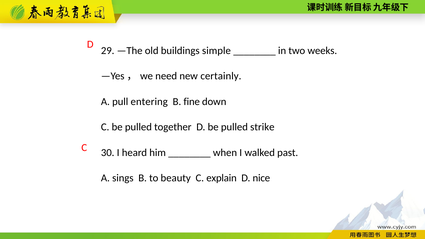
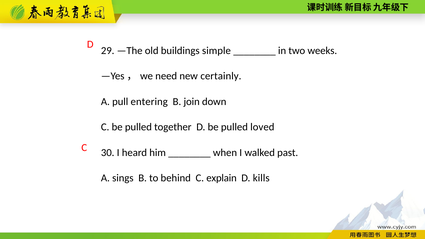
fine: fine -> join (192, 102)
strike: strike -> loved (262, 127)
beauty: beauty -> behind (176, 178)
nice: nice -> kills (261, 178)
